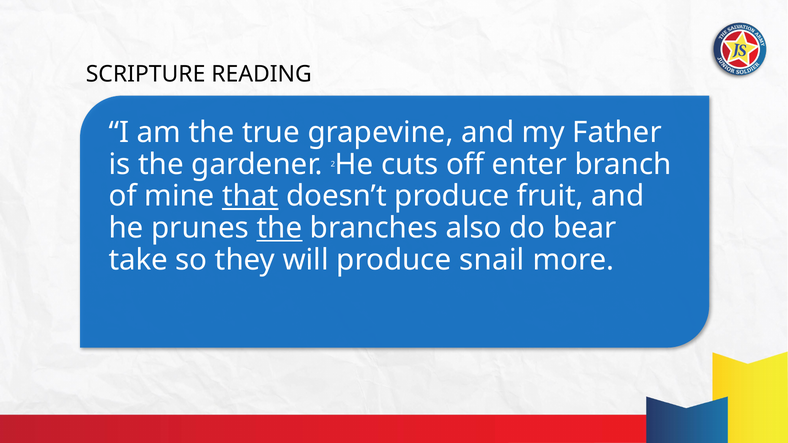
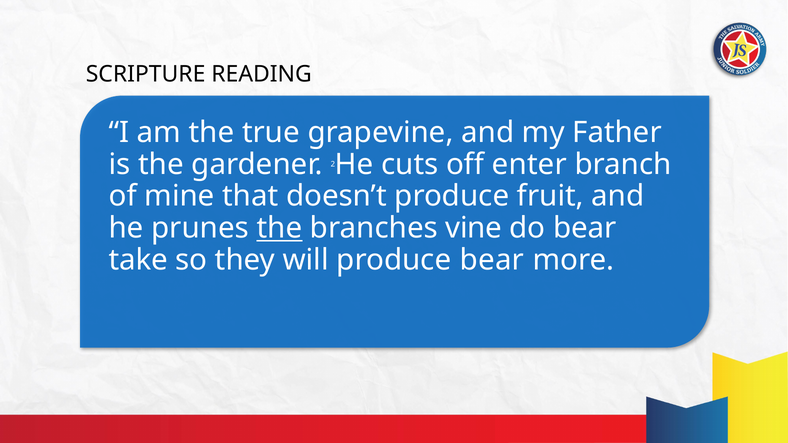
that underline: present -> none (250, 196)
also: also -> vine (474, 228)
produce snail: snail -> bear (492, 260)
